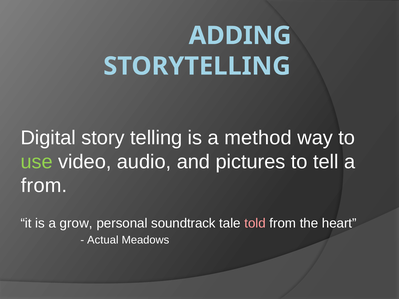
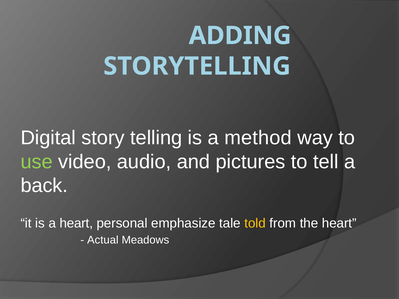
from: from -> back (44, 186)
a grow: grow -> heart (76, 223)
soundtrack: soundtrack -> emphasize (183, 223)
told colour: pink -> yellow (255, 223)
